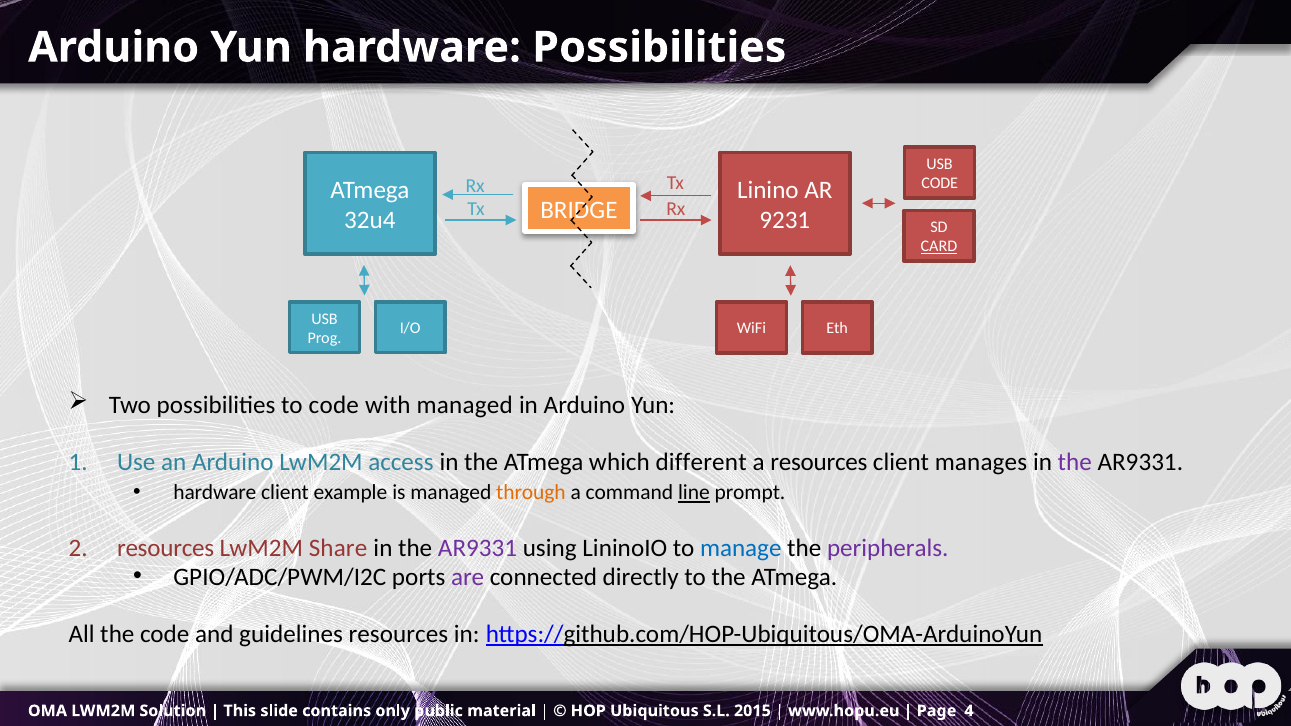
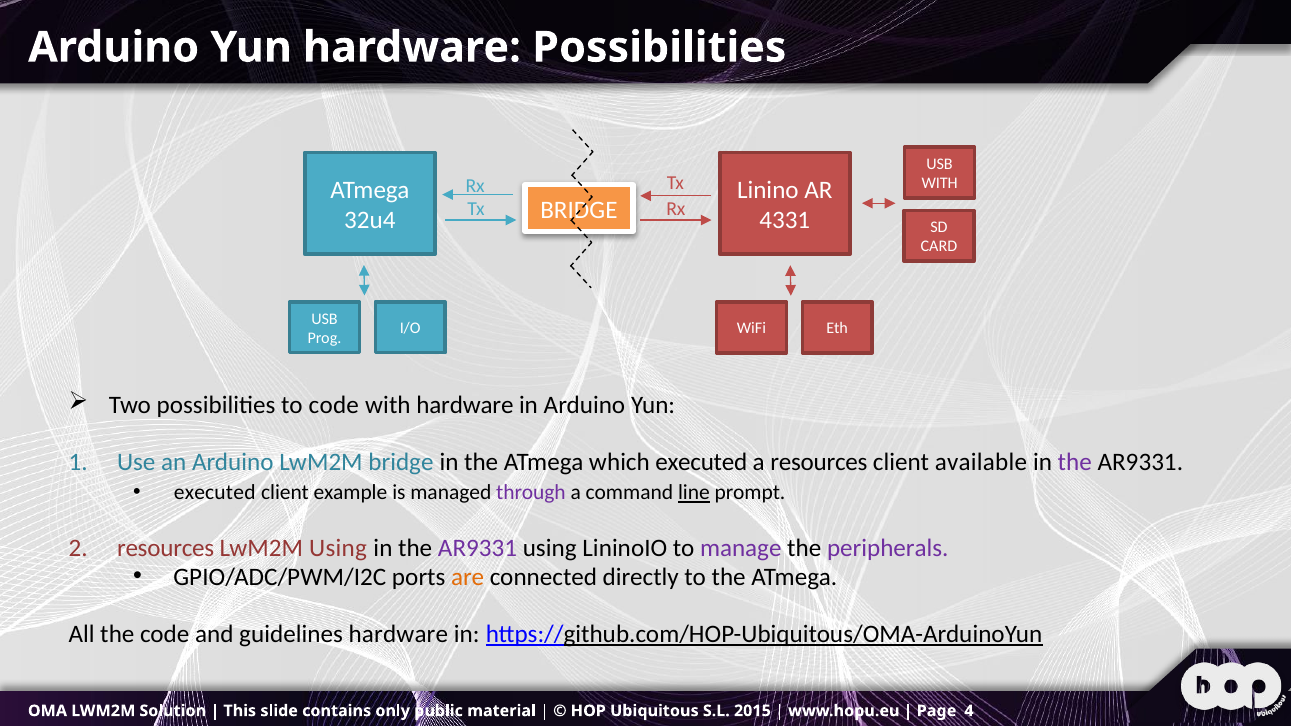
CODE: CODE -> WITH (940, 183)
9231: 9231 -> 4331 (785, 220)
CARD underline: present -> none (939, 247)
with managed: managed -> hardware (465, 405)
LwM2M access: access -> bridge (401, 462)
which different: different -> executed (701, 462)
manages: manages -> available (981, 462)
hardware: hardware -> executed (215, 493)
through colour: orange -> purple (531, 493)
LwM2M Share: Share -> Using (338, 548)
manage colour: blue -> purple (741, 548)
are colour: purple -> orange (468, 577)
guidelines resources: resources -> hardware (398, 634)
